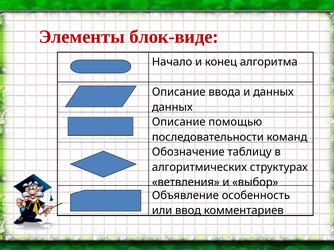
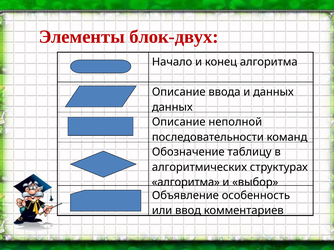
блок-виде: блок-виде -> блок-двух (174, 37)
помощью: помощью -> неполной (235, 122)
ветвления: ветвления -> алгоритма (186, 183)
